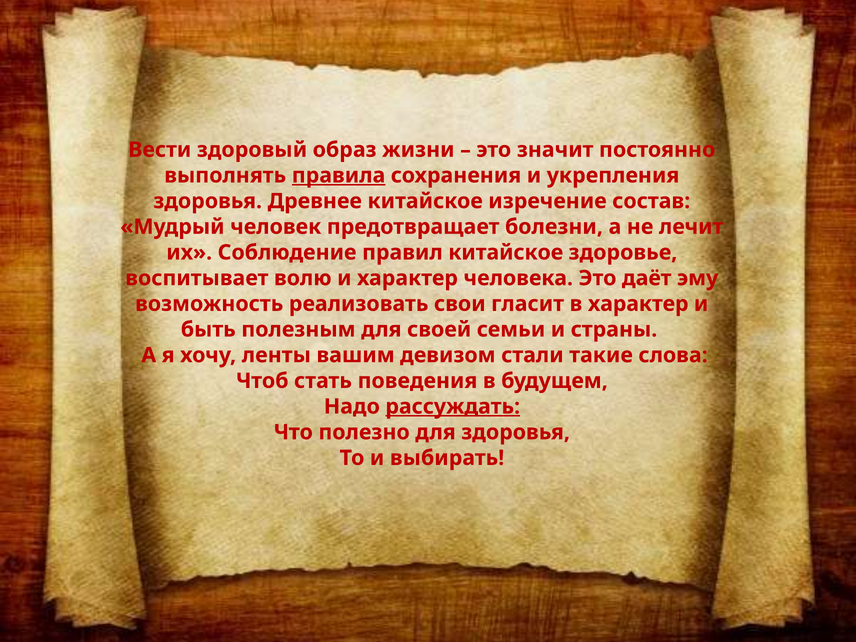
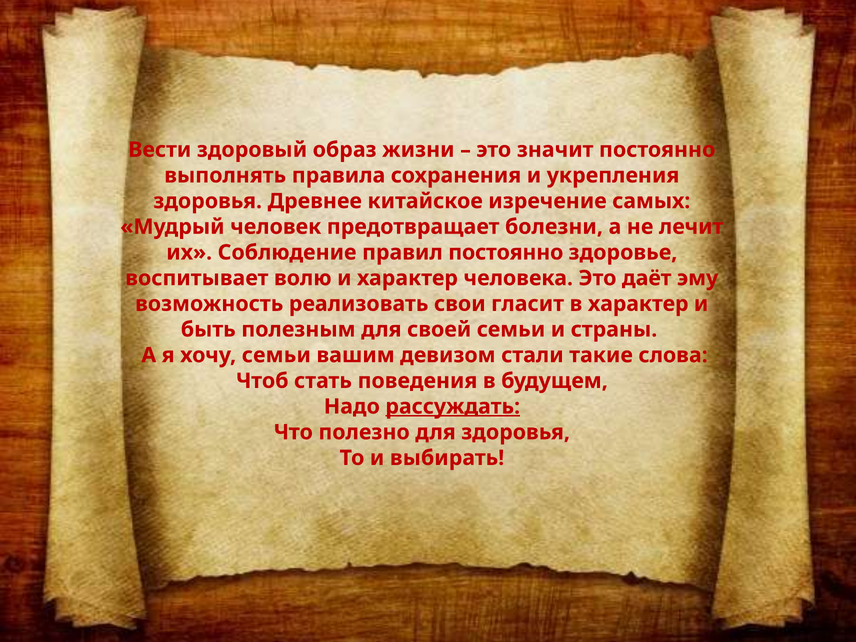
правила underline: present -> none (339, 175)
состав: состав -> самых (651, 201)
правил китайское: китайское -> постоянно (506, 252)
хочу ленты: ленты -> семьи (276, 355)
